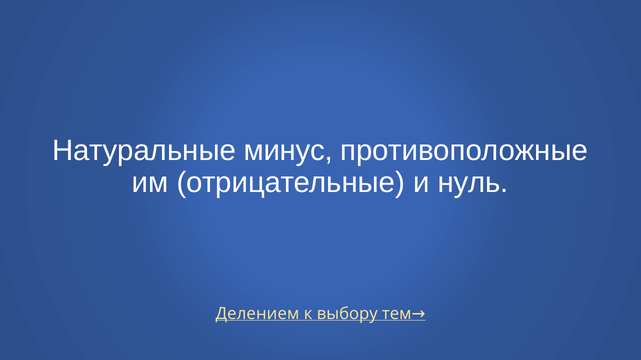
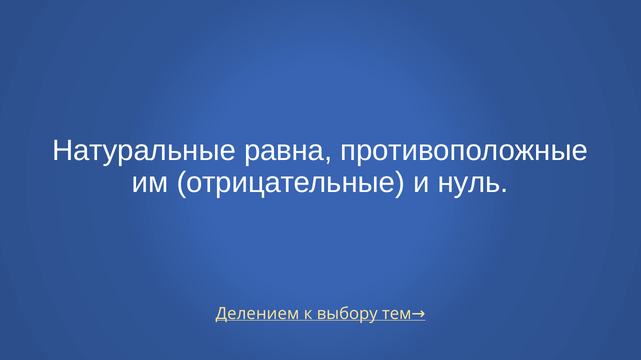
минус: минус -> равна (288, 151)
